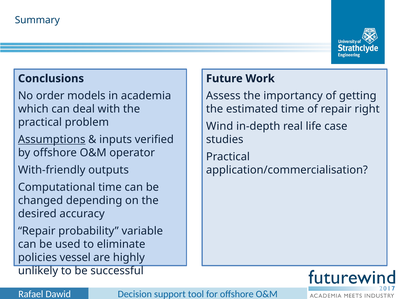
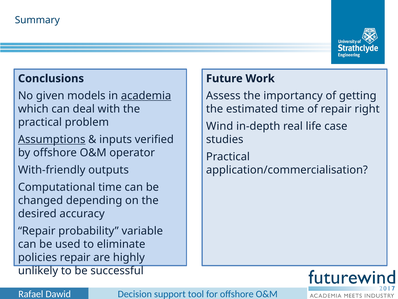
order: order -> given (50, 96)
academia underline: none -> present (146, 96)
policies vessel: vessel -> repair (75, 257)
